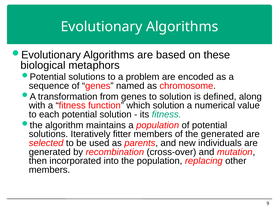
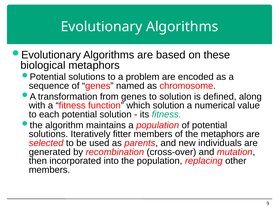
the generated: generated -> metaphors (222, 134)
